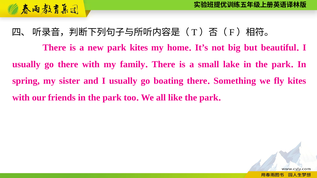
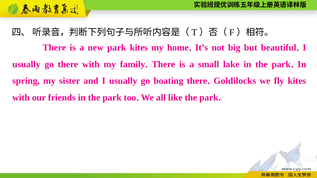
Something: Something -> Goldilocks (235, 81)
